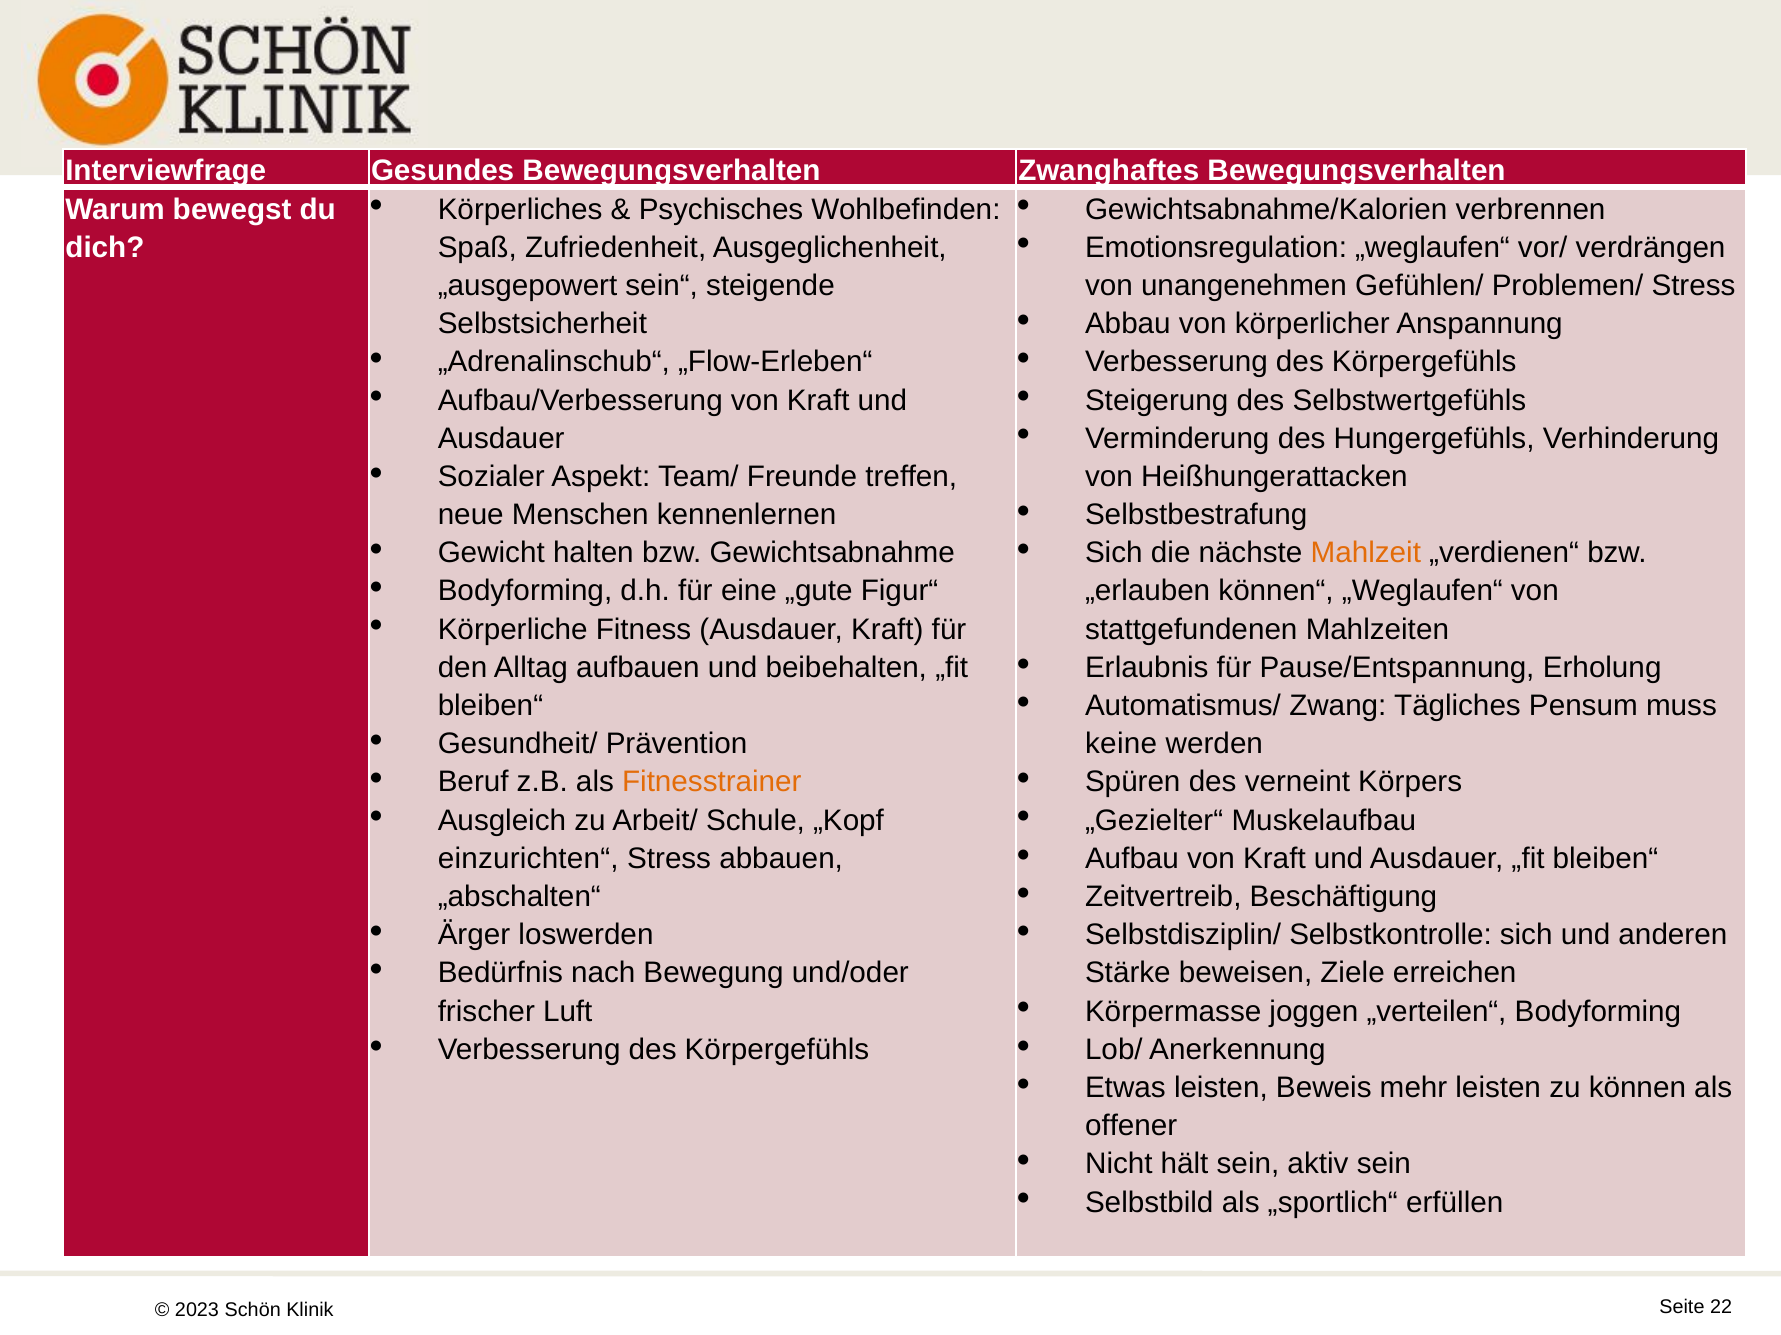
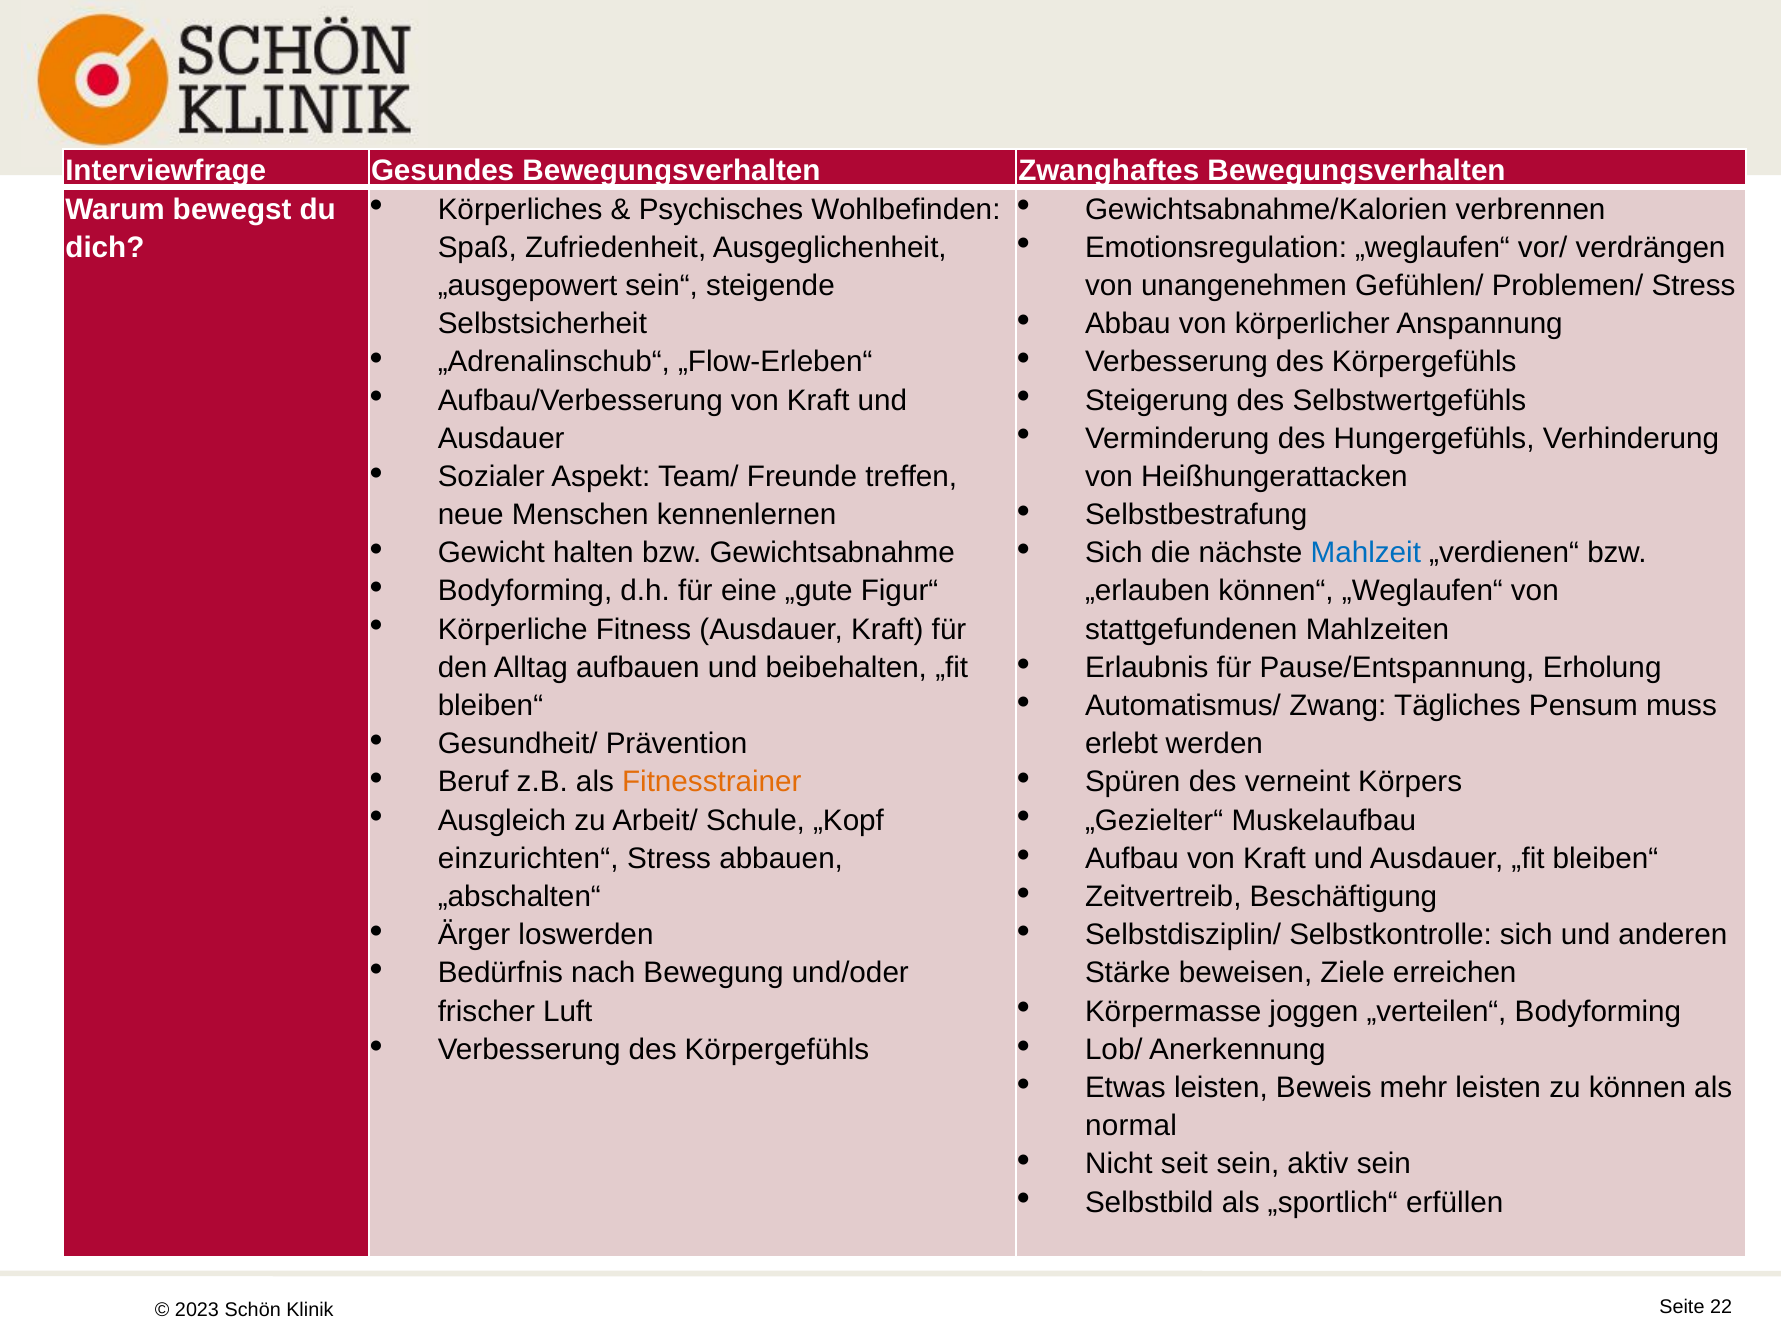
Mahlzeit colour: orange -> blue (1366, 553)
keine: keine -> erlebt (1121, 744)
offener: offener -> normal (1131, 1127)
hält: hält -> seit (1184, 1165)
